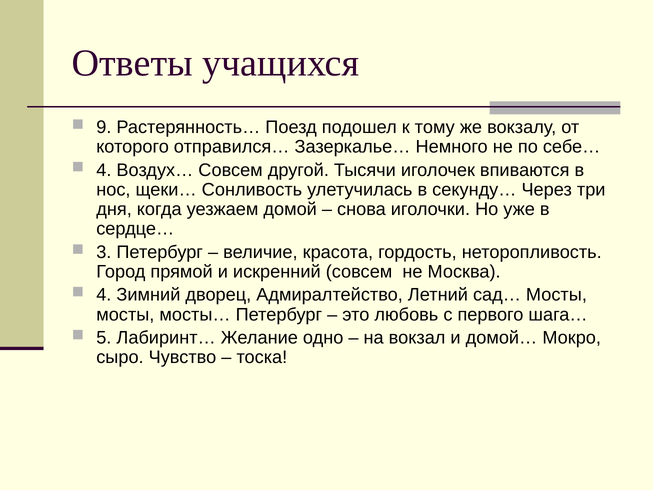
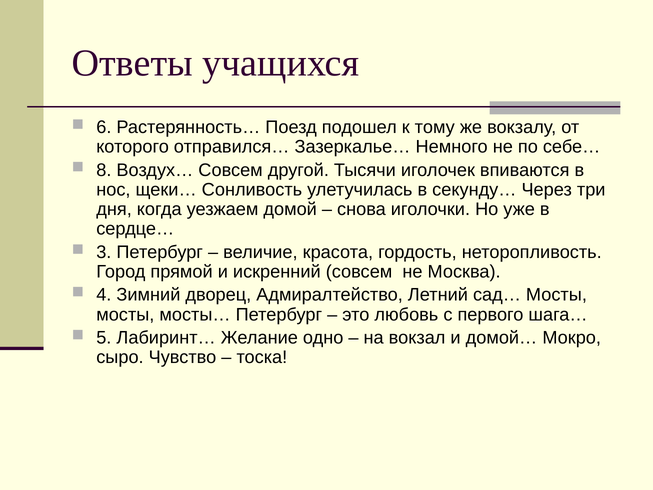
9: 9 -> 6 (104, 127)
4: 4 -> 8 (104, 170)
